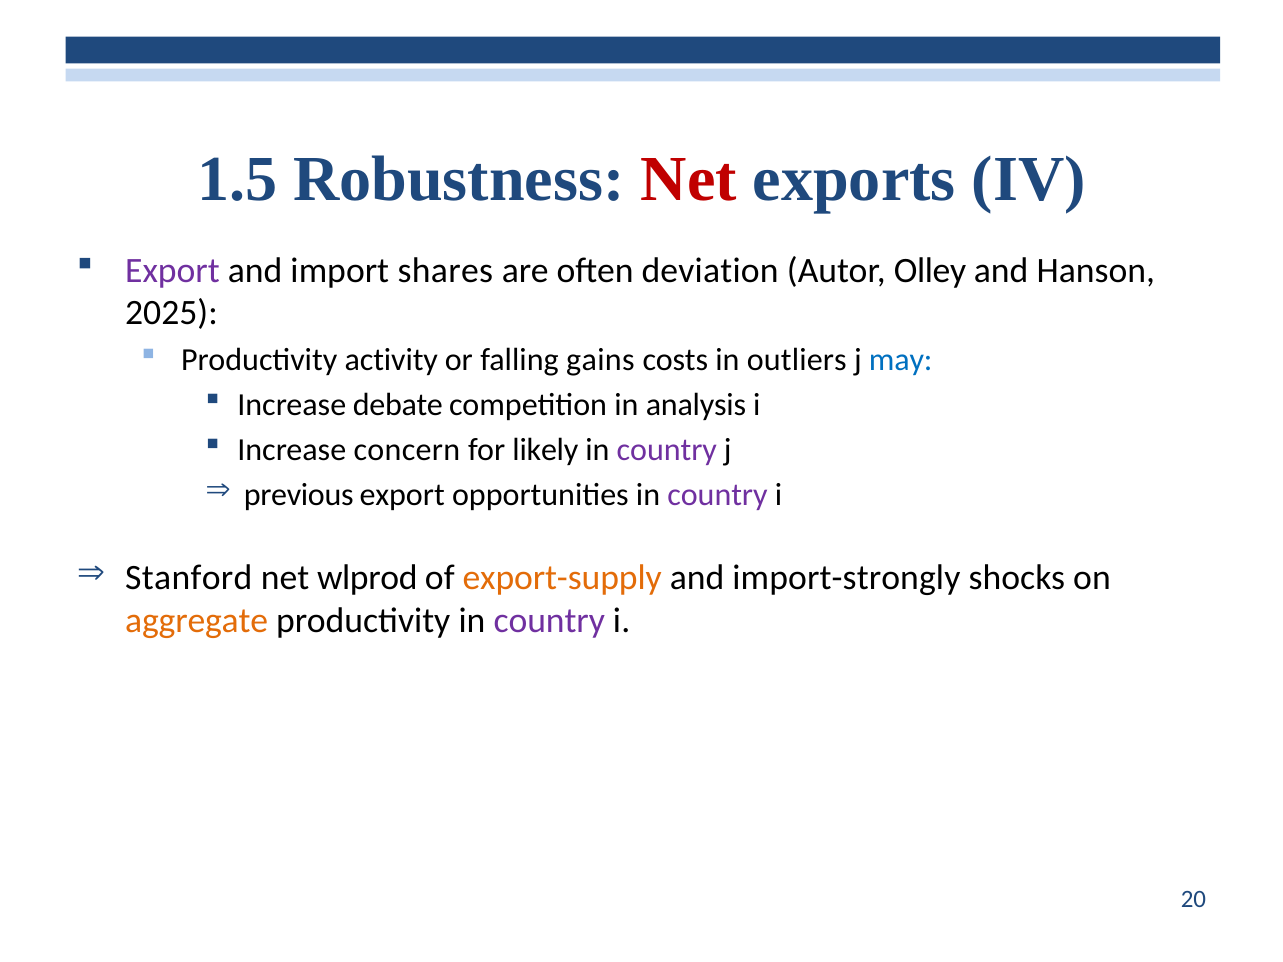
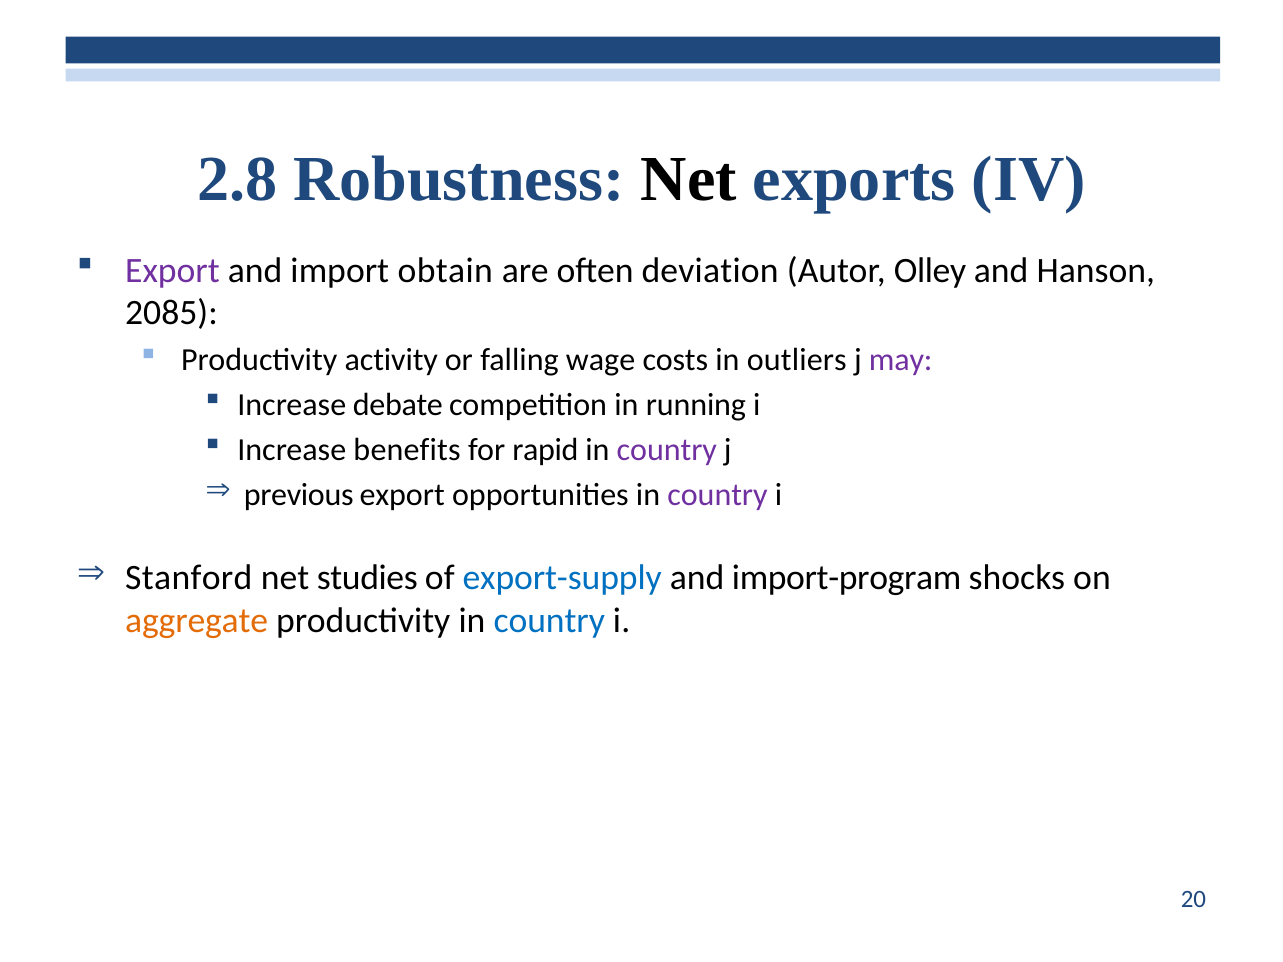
1.5: 1.5 -> 2.8 (237, 179)
Net colour: red -> black (689, 179)
shares: shares -> obtain (445, 270)
2025: 2025 -> 2085 (171, 313)
gains: gains -> wage (601, 360)
may colour: blue -> purple (901, 360)
analysis: analysis -> running (696, 405)
concern: concern -> benefits (407, 450)
likely: likely -> rapid (545, 450)
wlprod: wlprod -> studies (367, 578)
export-supply colour: orange -> blue (562, 578)
import-strongly: import-strongly -> import-program (847, 578)
country colour: purple -> blue (549, 620)
